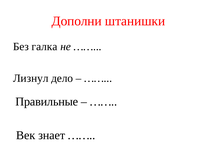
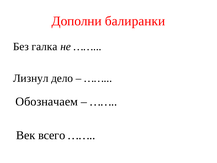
штанишки: штанишки -> балиранки (135, 21)
Правильные: Правильные -> Обозначаем (47, 101)
знает: знает -> всего (52, 135)
